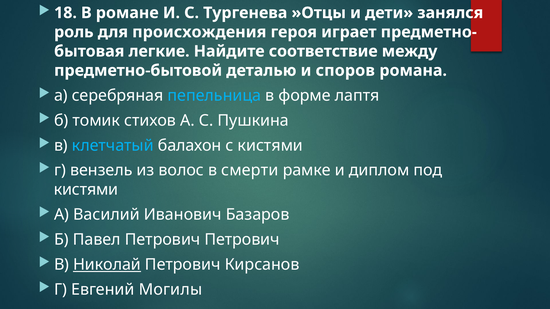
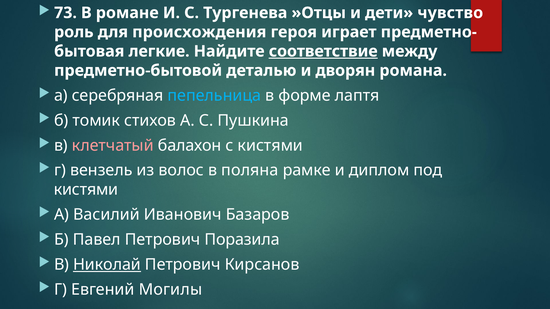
18: 18 -> 73 (65, 13)
занялся: занялся -> чувство (450, 13)
соответствие underline: none -> present (323, 51)
споров: споров -> дворян (345, 71)
клетчатый colour: light blue -> pink (113, 146)
смерти: смерти -> поляна (250, 171)
Петрович Петрович: Петрович -> Поразила (242, 240)
